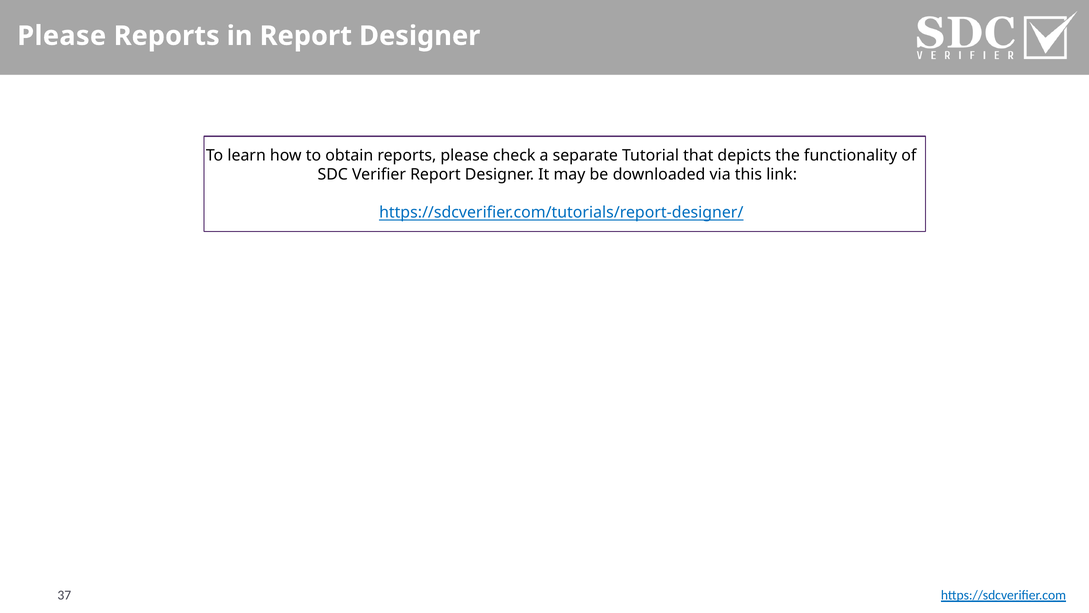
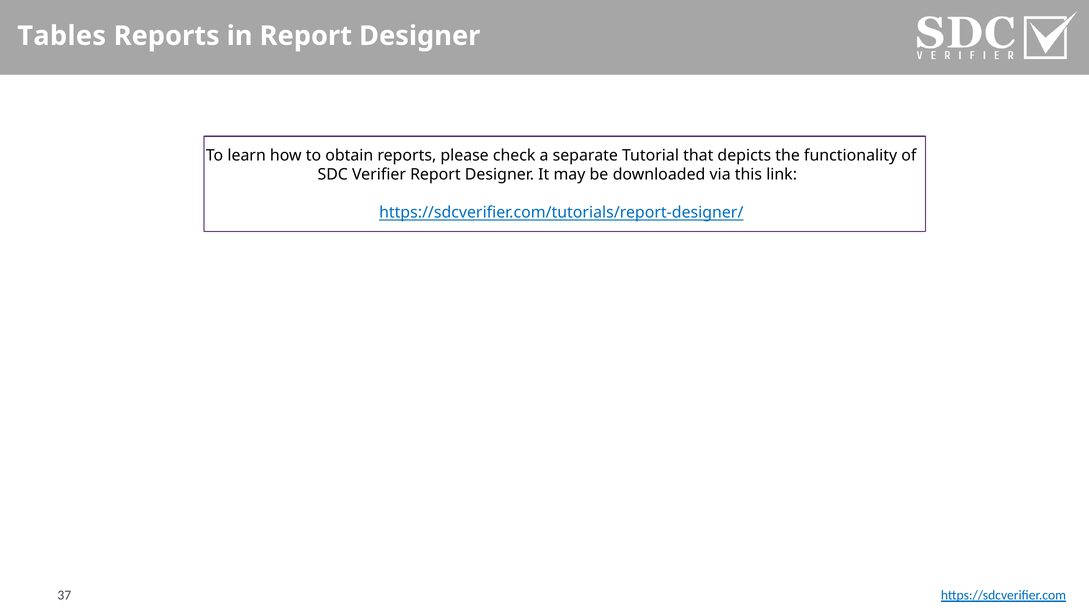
Please: Please -> Tables (62, 36)
